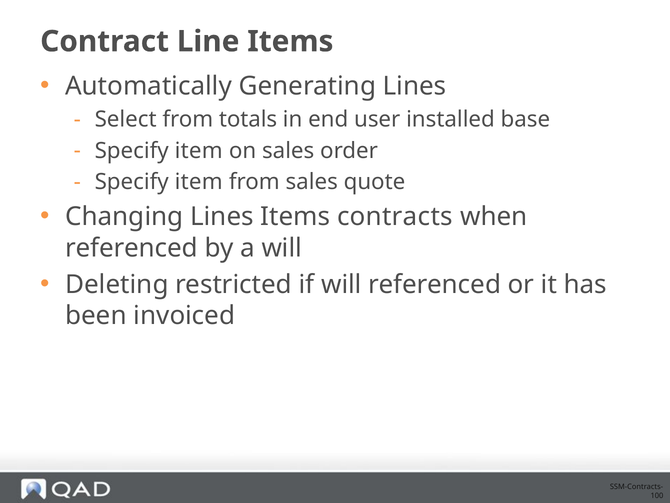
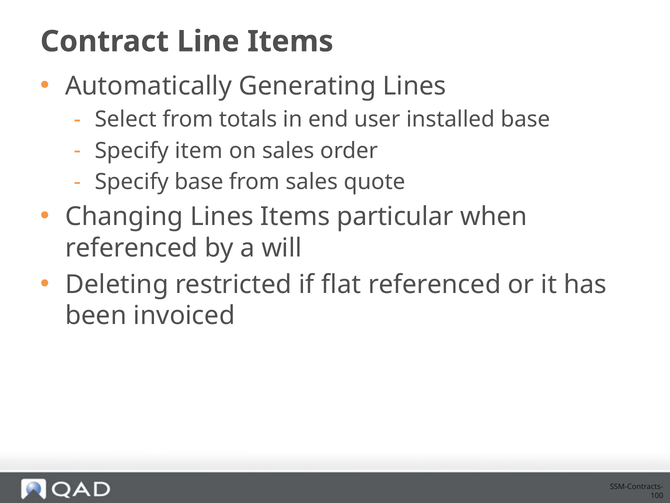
item: item -> base (199, 182)
contracts: contracts -> particular (395, 216)
if will: will -> flat (341, 284)
